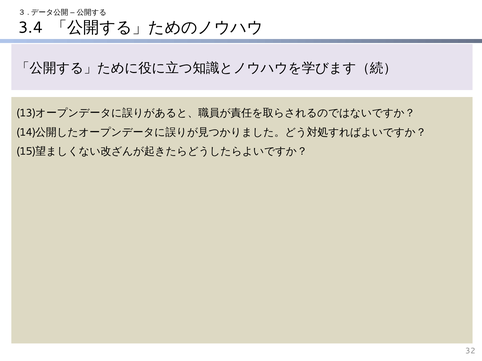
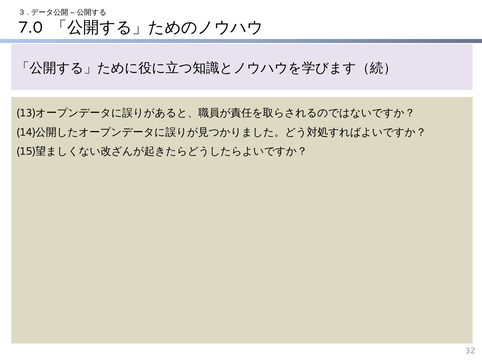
3.4: 3.4 -> 7.0 (30, 28)
